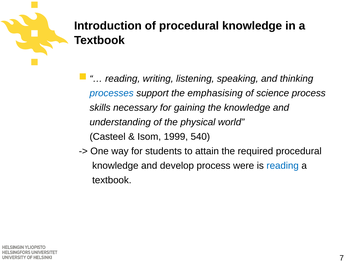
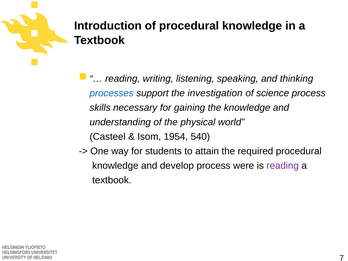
emphasising: emphasising -> investigation (215, 93)
1999: 1999 -> 1954 (176, 137)
reading colour: blue -> purple (283, 166)
